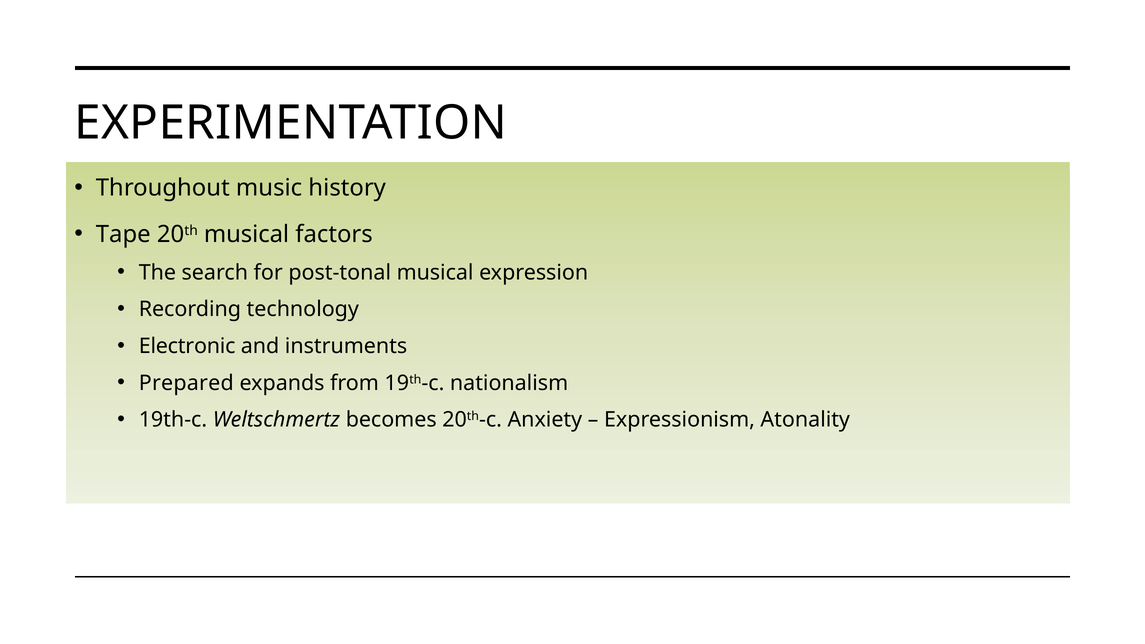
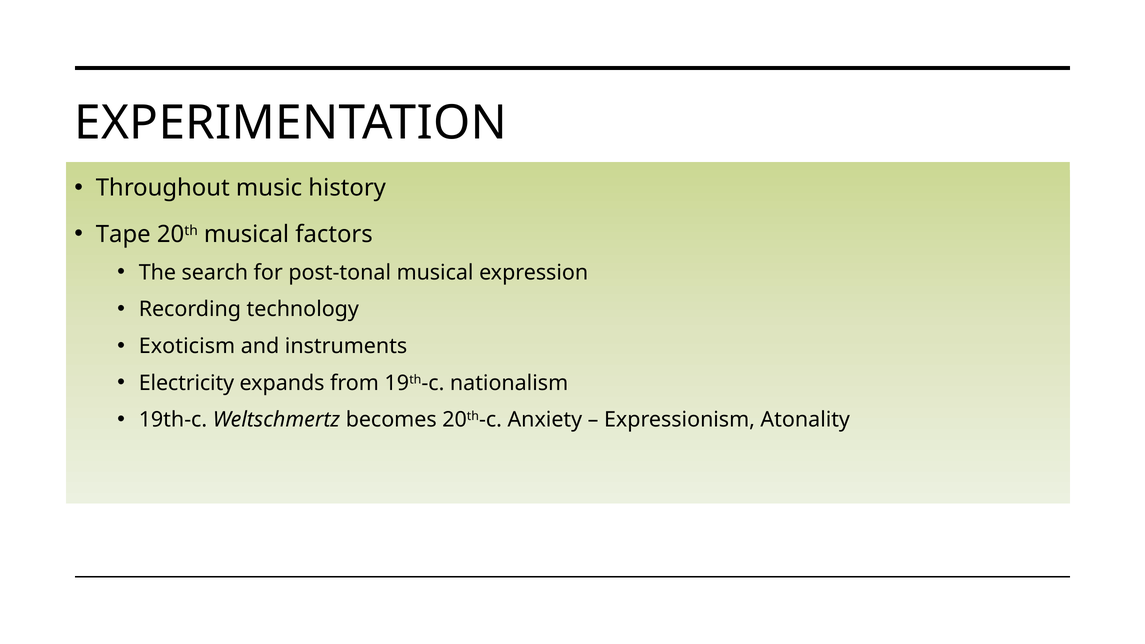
Electronic: Electronic -> Exoticism (187, 346)
Prepared: Prepared -> Electricity (186, 383)
